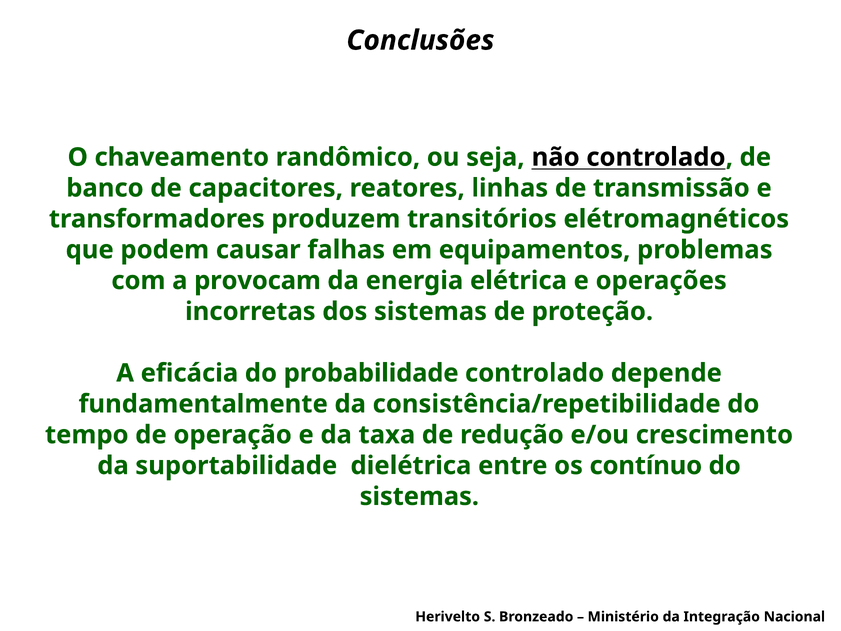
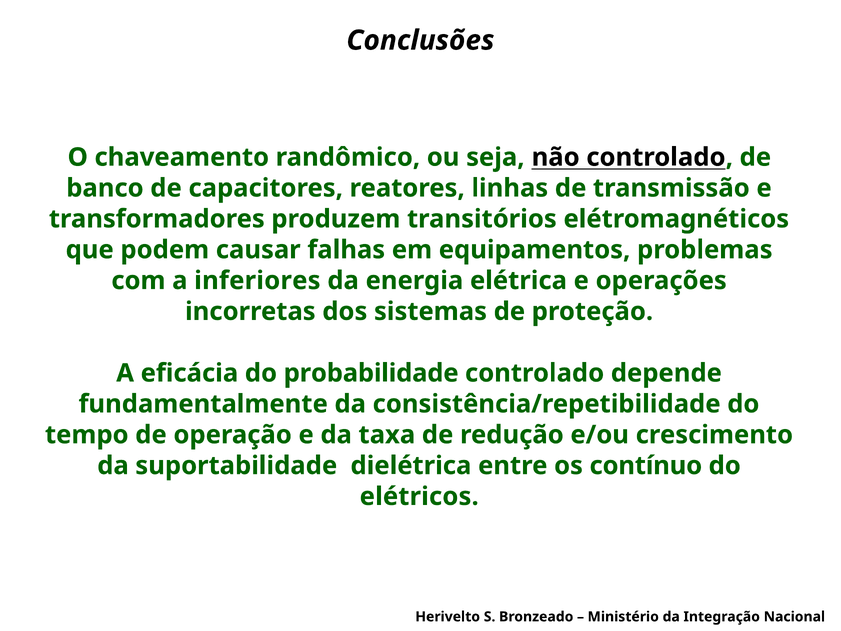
provocam: provocam -> inferiores (257, 281)
sistemas: sistemas -> elétricos (419, 496)
